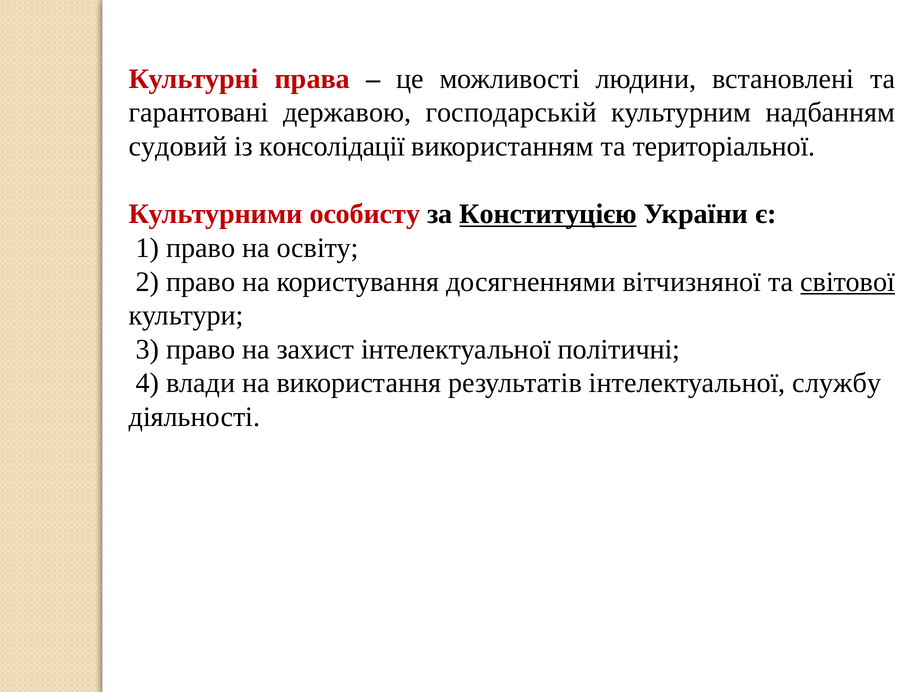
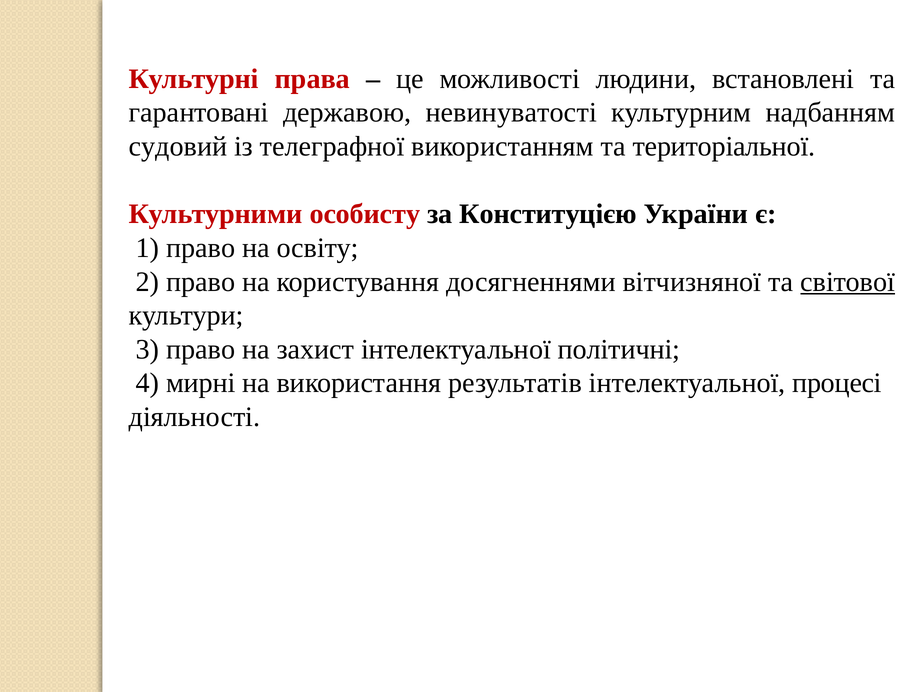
господарській: господарській -> невинуватості (511, 113)
консолідації: консолідації -> телеграфної (332, 146)
Конституцією underline: present -> none (548, 214)
влади: влади -> мирні (201, 383)
службу: службу -> процесі (837, 383)
